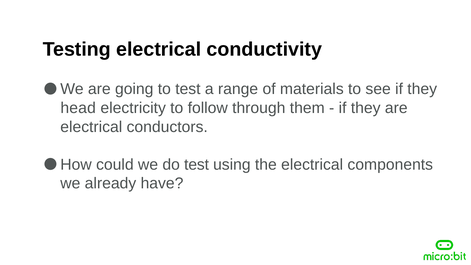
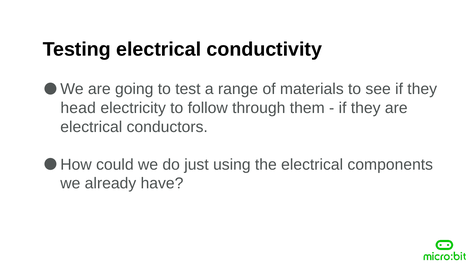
do test: test -> just (196, 164)
